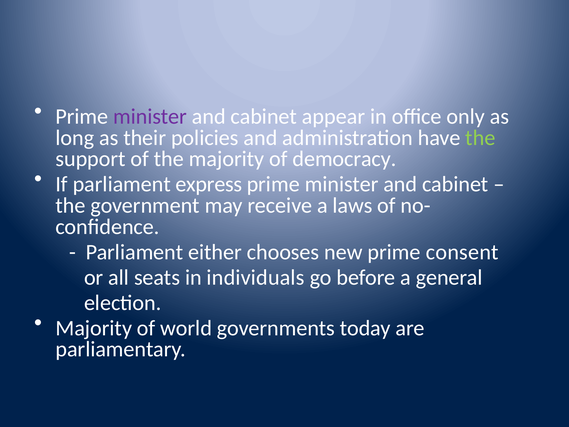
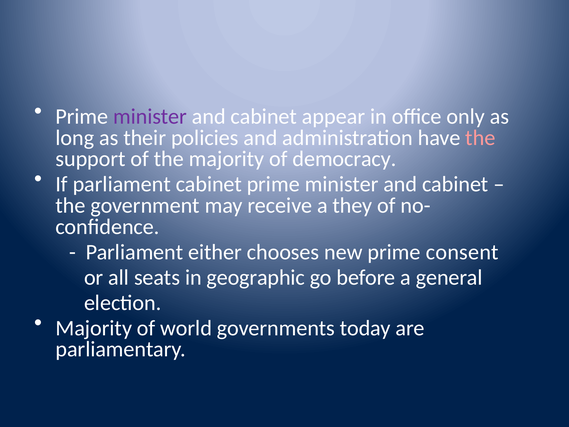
the colour: light green -> pink (480, 138)
parliament express: express -> cabinet (209, 184)
laws: laws -> they (352, 205)
individuals: individuals -> geographic (256, 277)
